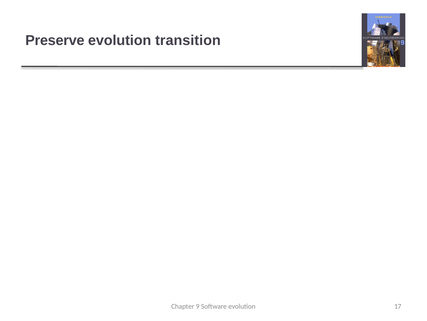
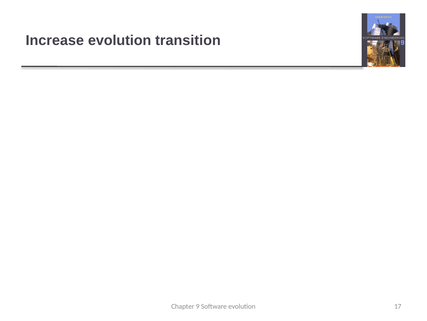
Preserve: Preserve -> Increase (55, 41)
